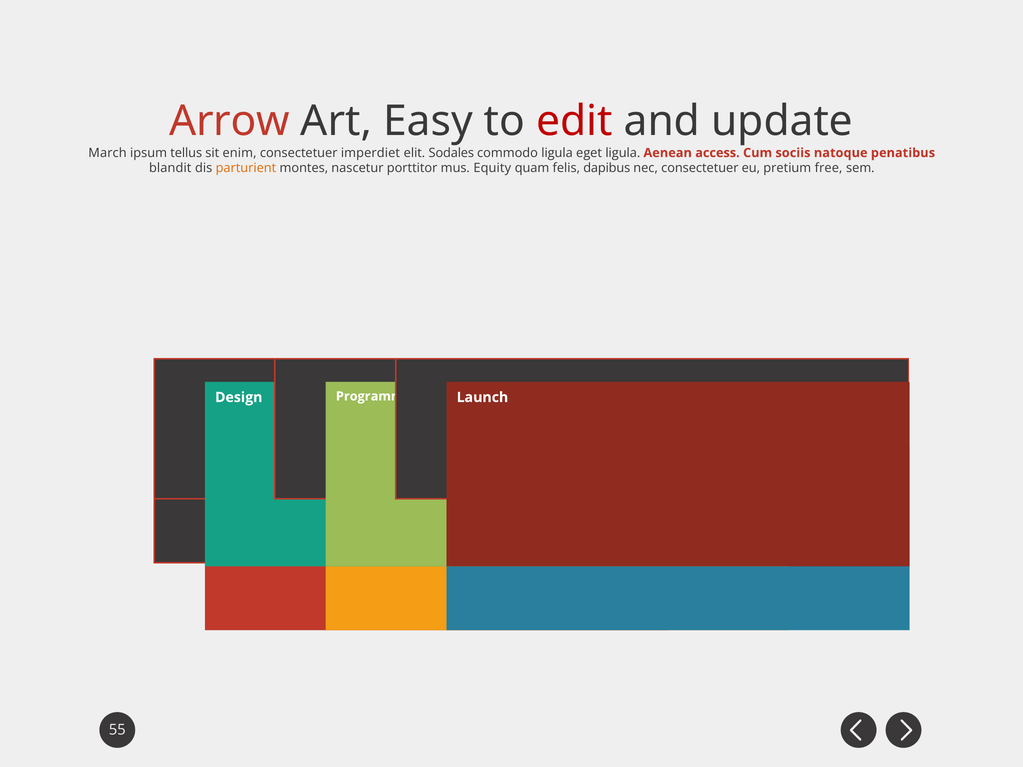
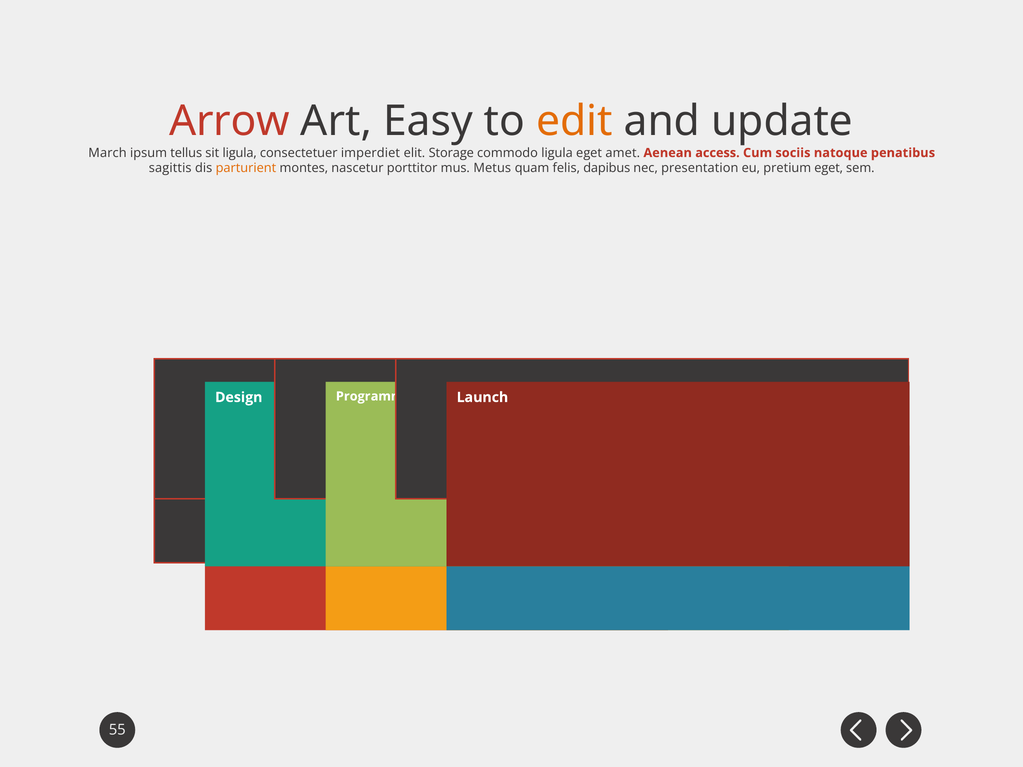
edit colour: red -> orange (574, 121)
sit enim: enim -> ligula (240, 153)
Sodales: Sodales -> Storage (451, 153)
eget ligula: ligula -> amet (623, 153)
blandit: blandit -> sagittis (170, 168)
Equity: Equity -> Metus (492, 168)
nec consectetuer: consectetuer -> presentation (700, 168)
pretium free: free -> eget (829, 168)
